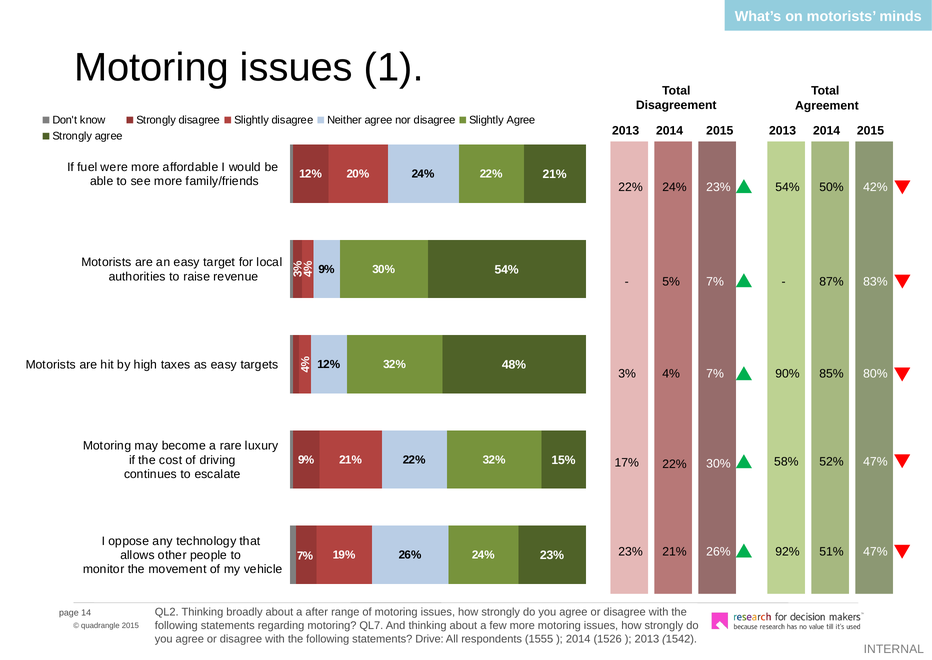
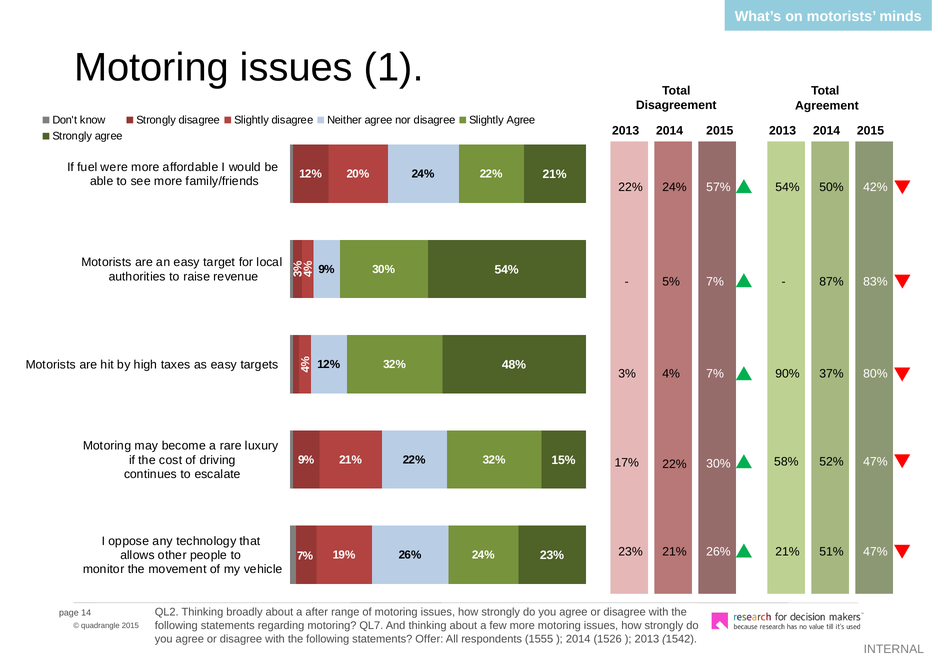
23%: 23% -> 57% (718, 187)
85%: 85% -> 37% (831, 373)
92%: 92% -> 21% (787, 551)
Drive: Drive -> Offer (429, 638)
